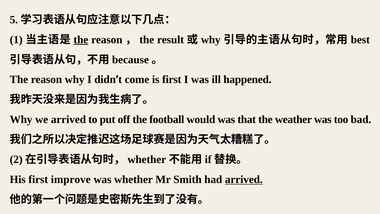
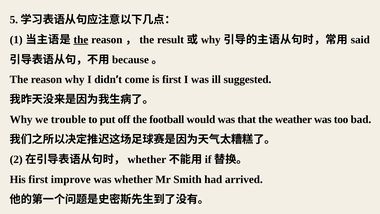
best: best -> said (360, 40)
happened: happened -> suggested (247, 80)
we arrived: arrived -> trouble (68, 119)
arrived underline: present -> none (244, 179)
